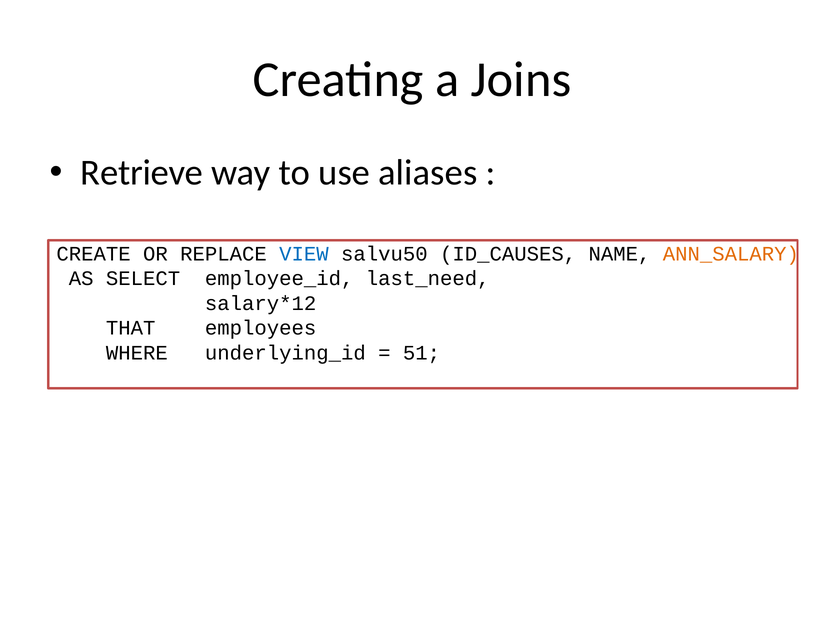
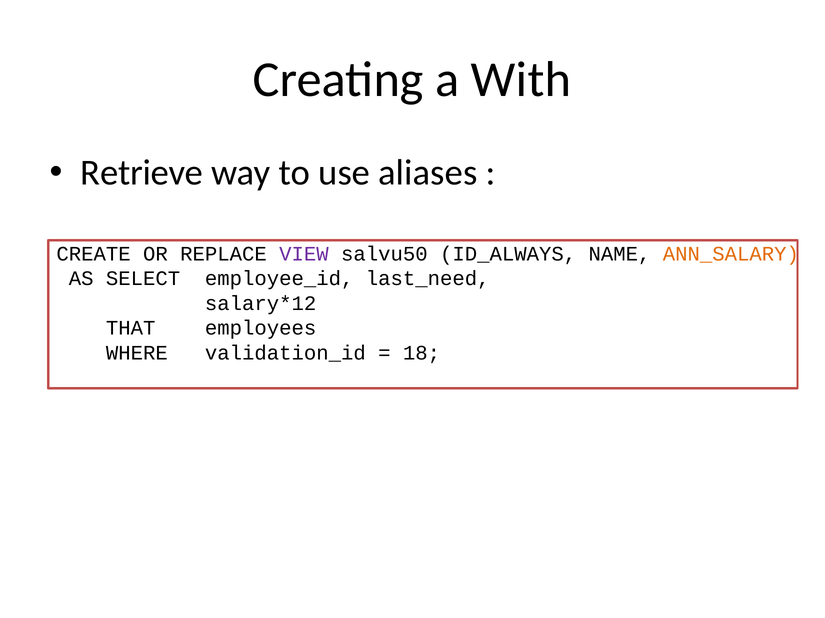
Joins: Joins -> With (521, 80)
VIEW colour: blue -> purple (304, 254)
ID_CAUSES: ID_CAUSES -> ID_ALWAYS (508, 254)
underlying_id: underlying_id -> validation_id (285, 353)
51: 51 -> 18 (421, 353)
